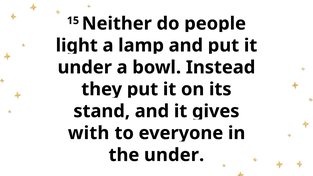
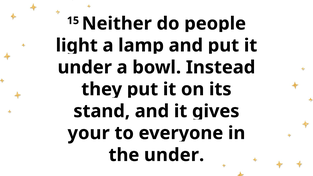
with: with -> your (89, 133)
